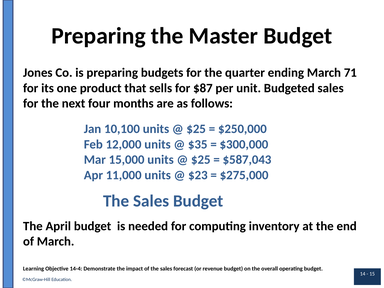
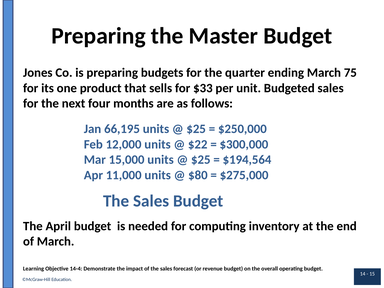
71: 71 -> 75 (350, 73)
$87: $87 -> $33 (203, 88)
10,100: 10,100 -> 66,195 (122, 129)
$35: $35 -> $22 (198, 144)
$587,043: $587,043 -> $194,564 (247, 160)
$23: $23 -> $80 (198, 175)
